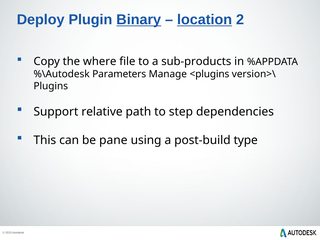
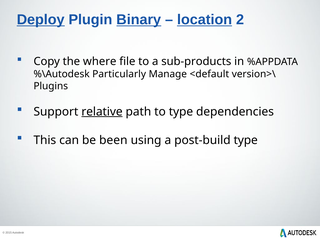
Deploy underline: none -> present (41, 20)
Parameters: Parameters -> Particularly (119, 74)
<plugins: <plugins -> <default (209, 74)
relative underline: none -> present (102, 112)
to step: step -> type (181, 112)
pane: pane -> been (113, 140)
